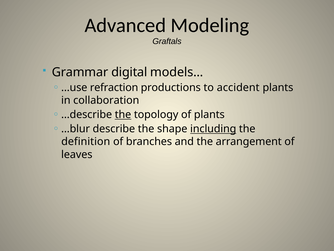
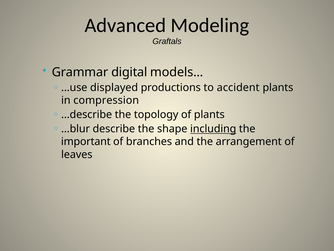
refraction: refraction -> displayed (114, 87)
collaboration: collaboration -> compression (106, 100)
the underline: present -> none (123, 114)
definition: definition -> important (86, 141)
